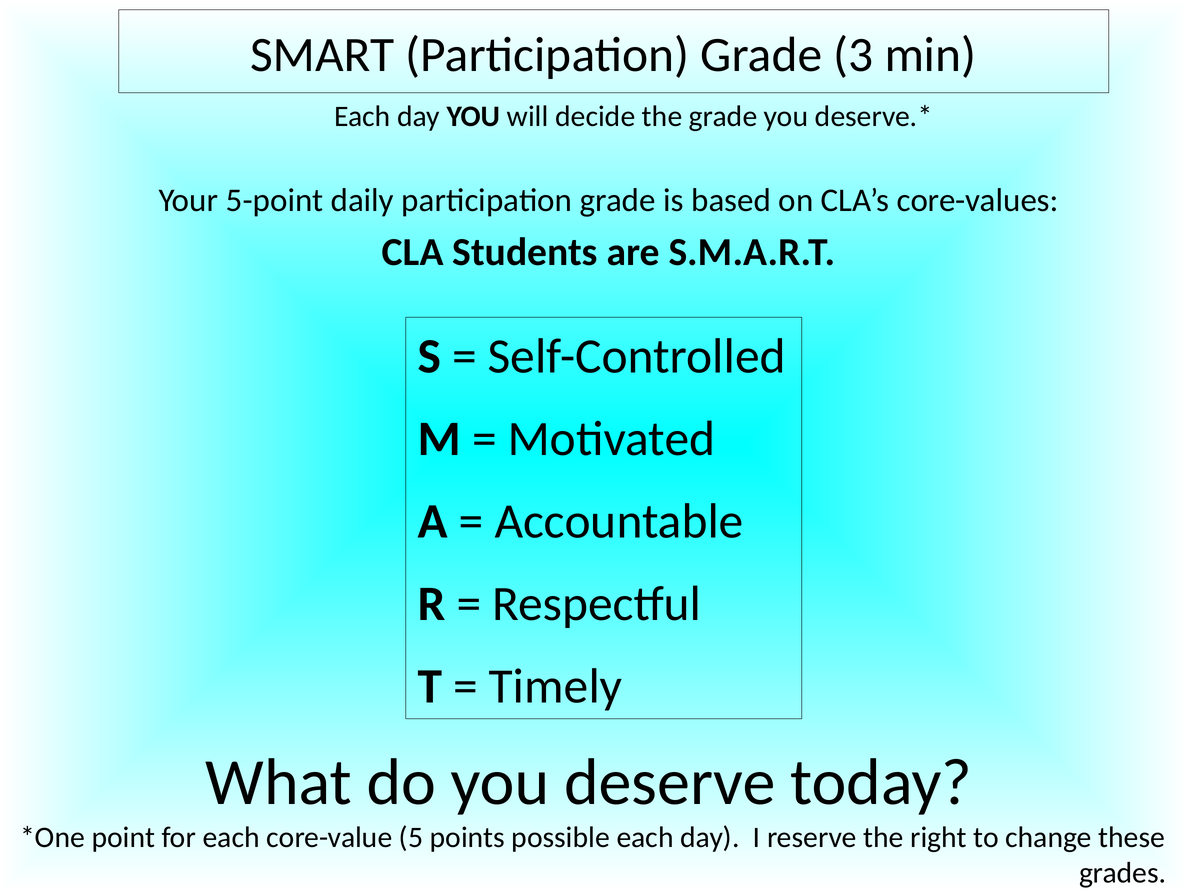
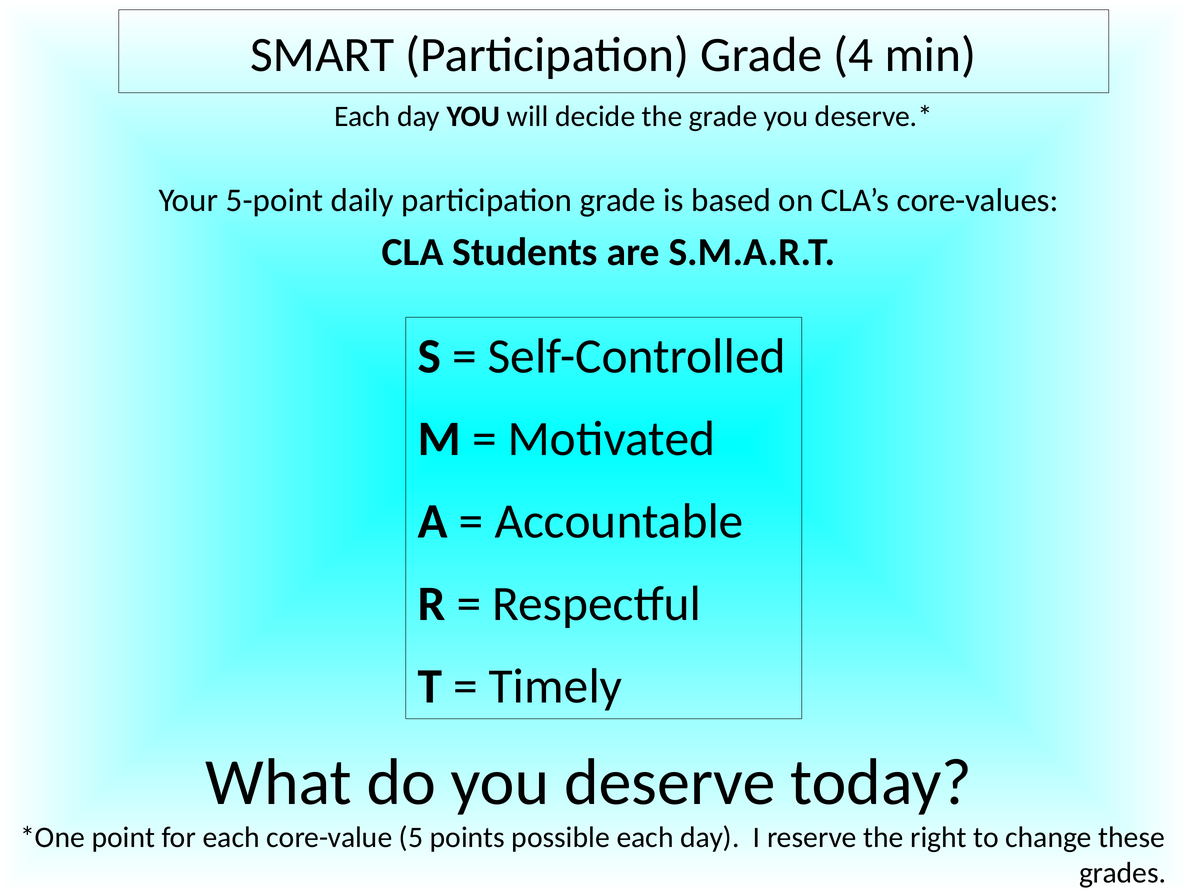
3: 3 -> 4 (853, 55)
